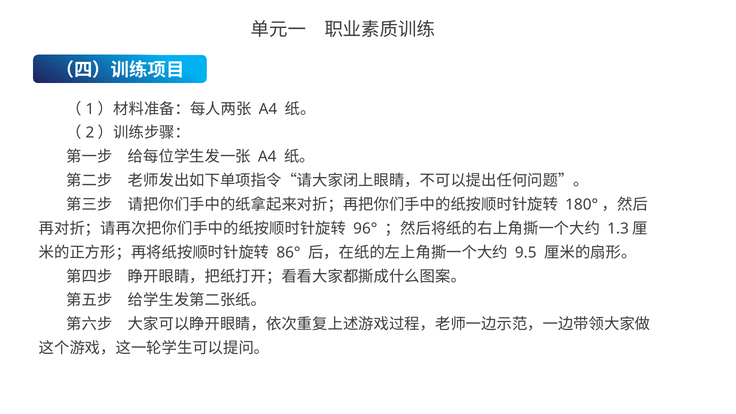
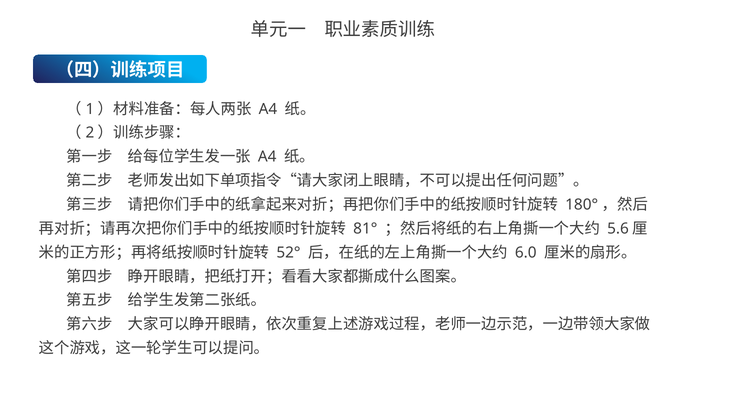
96°: 96° -> 81° (365, 229)
1.3: 1.3 -> 5.6 (618, 229)
86°: 86° -> 52° (288, 253)
9.5: 9.5 -> 6.0 (526, 253)
